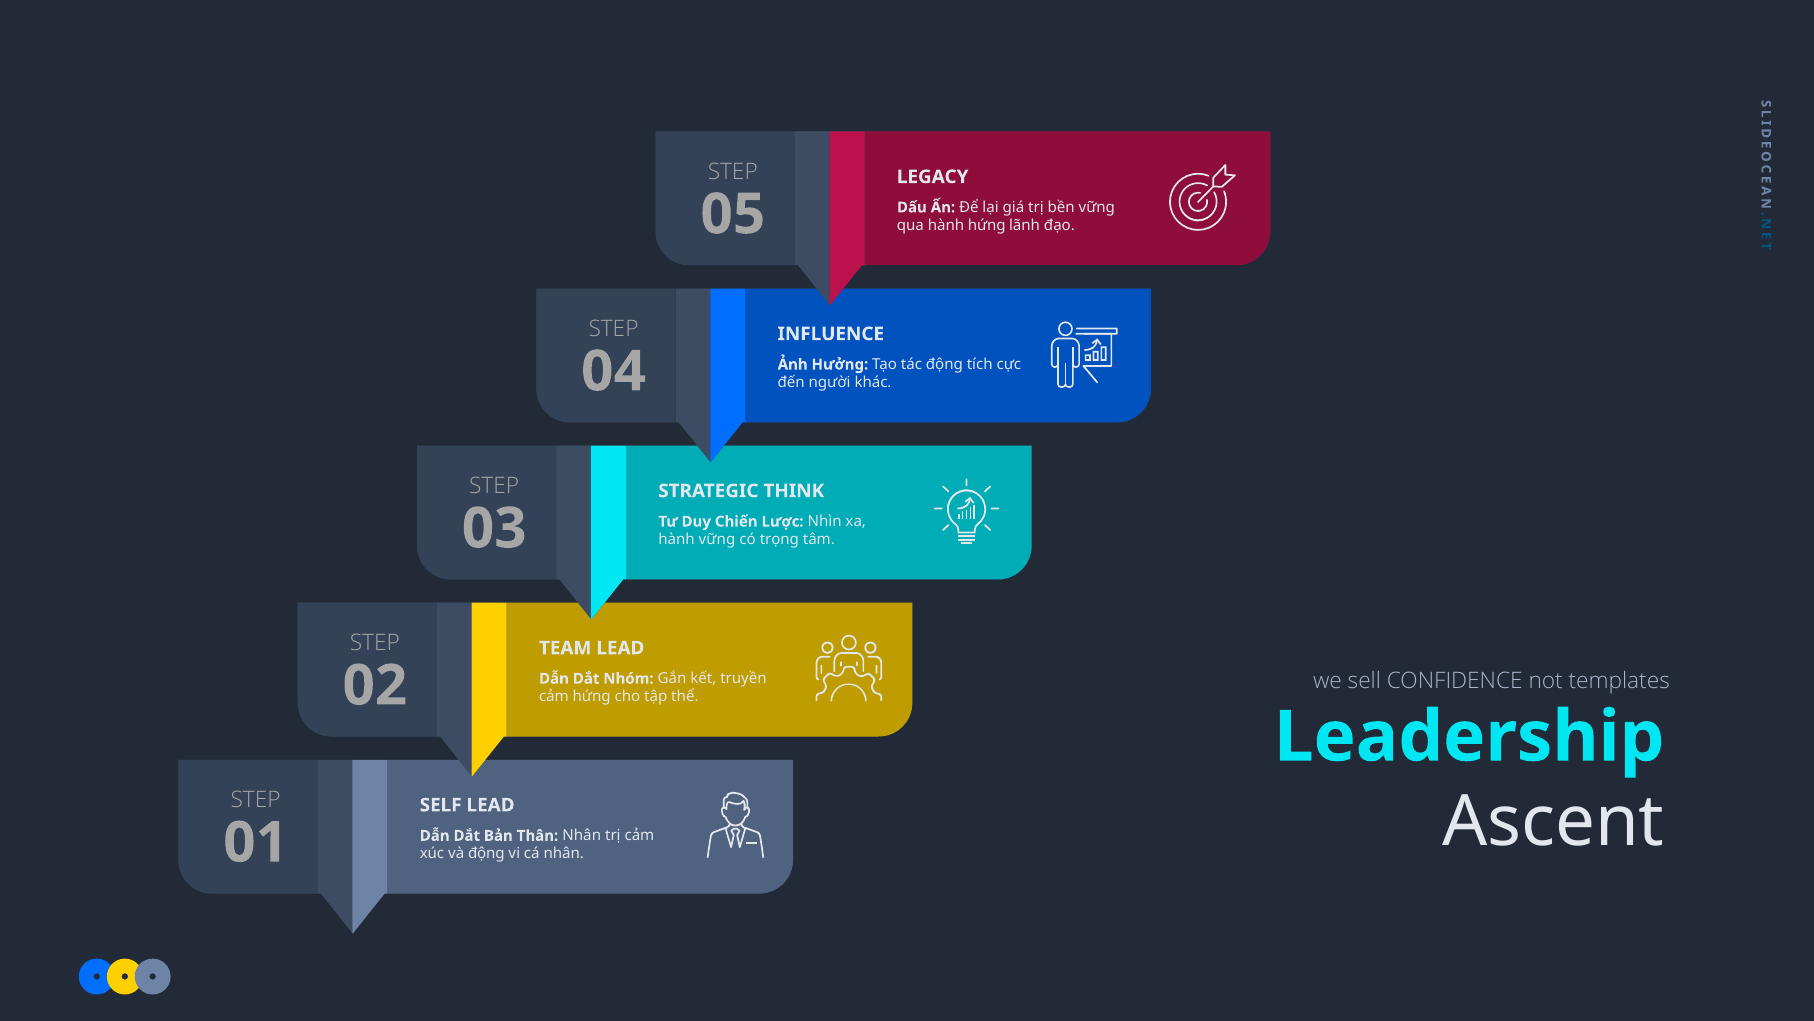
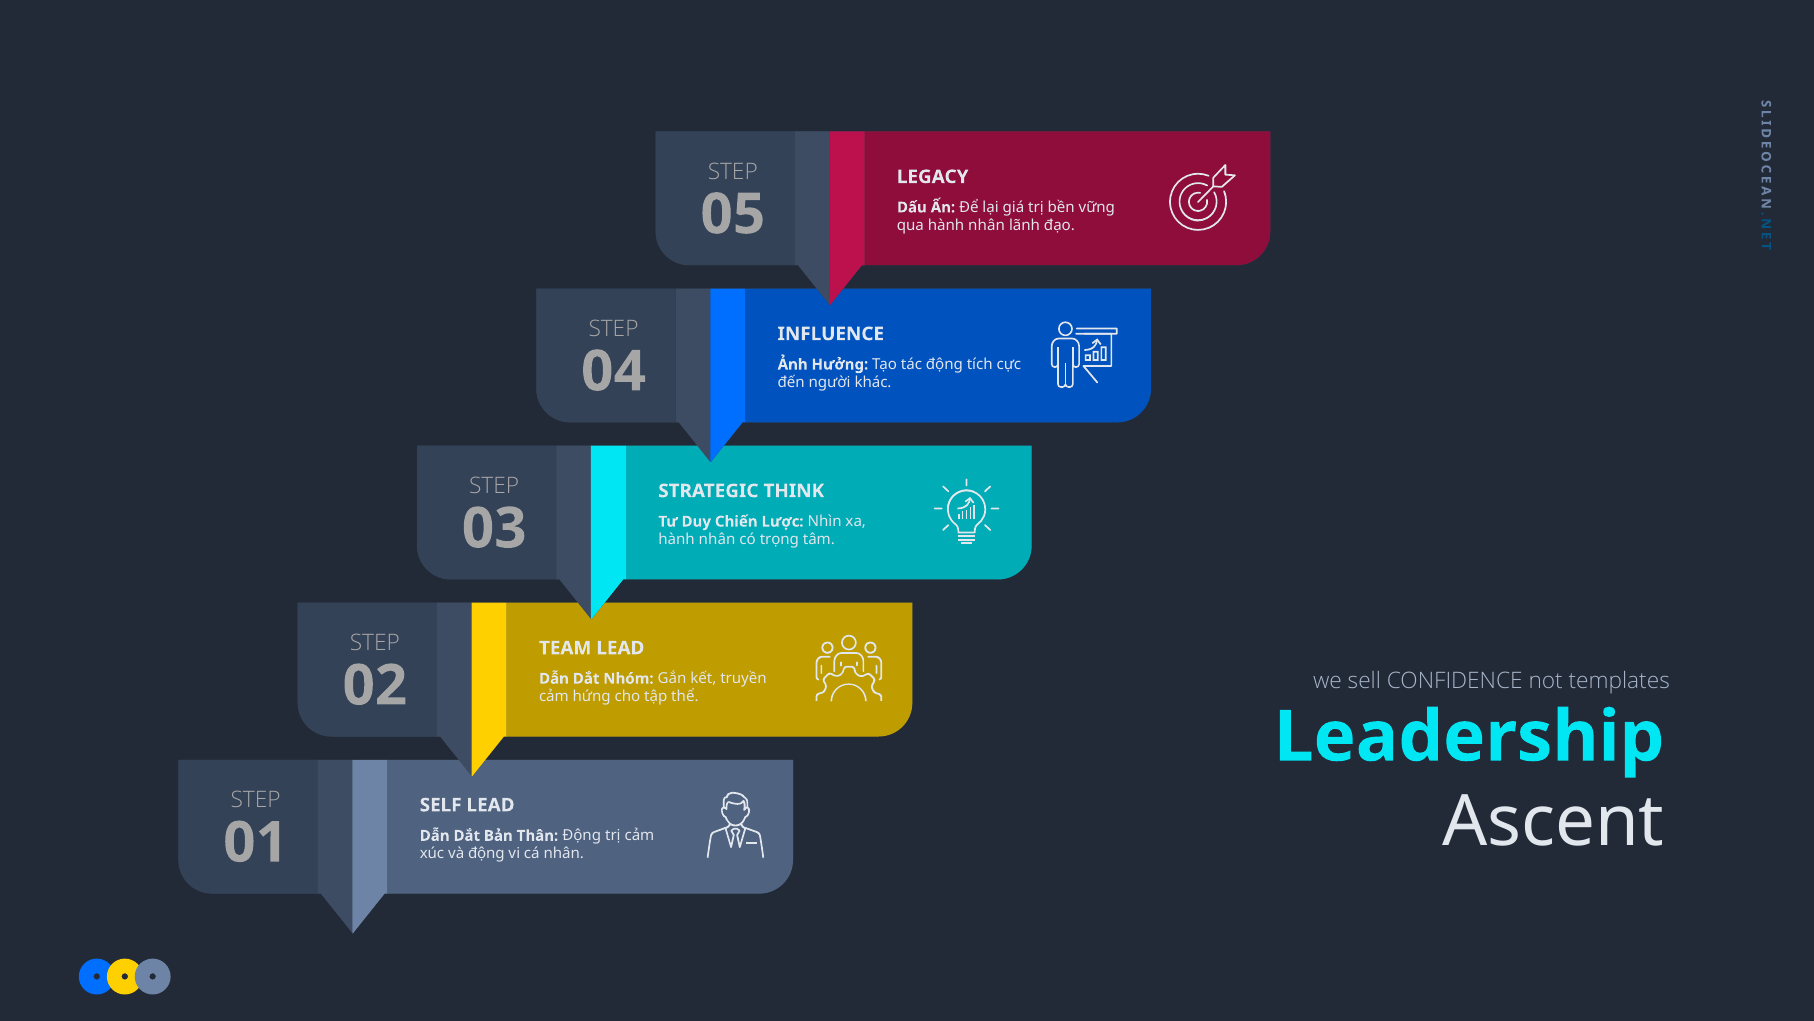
qua hành hứng: hứng -> nhân (987, 225)
vững: vững -> nhân (717, 539)
Thân Nhân: Nhân -> Động (582, 835)
